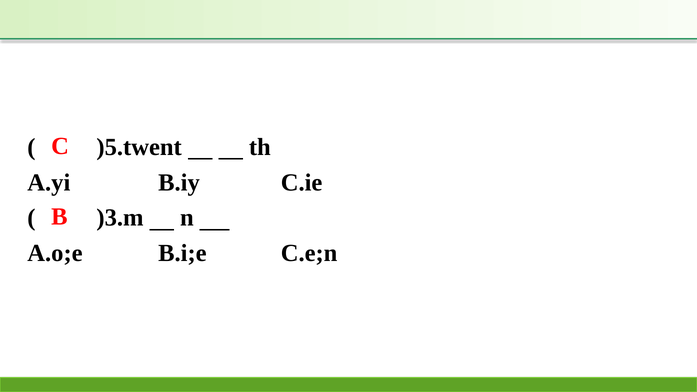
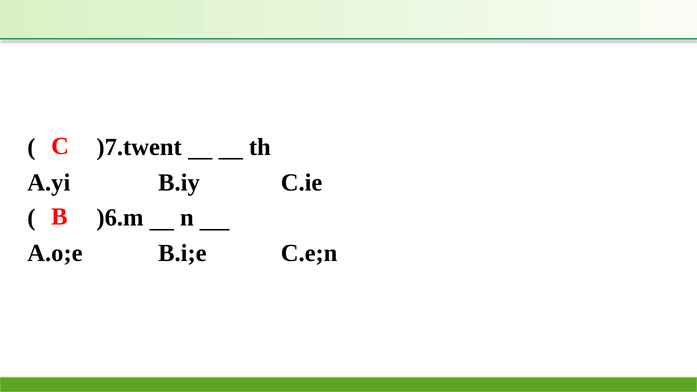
)5.twent: )5.twent -> )7.twent (139, 147)
)3.m: )3.m -> )6.m (120, 218)
